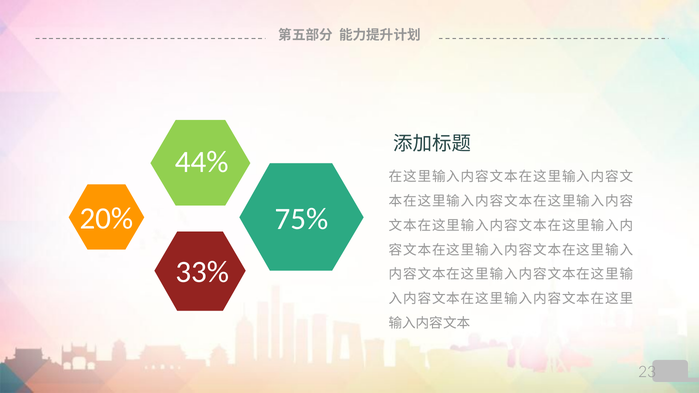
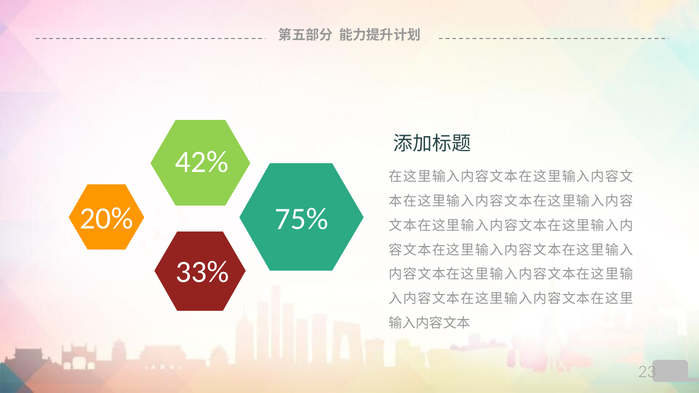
44%: 44% -> 42% (202, 162)
